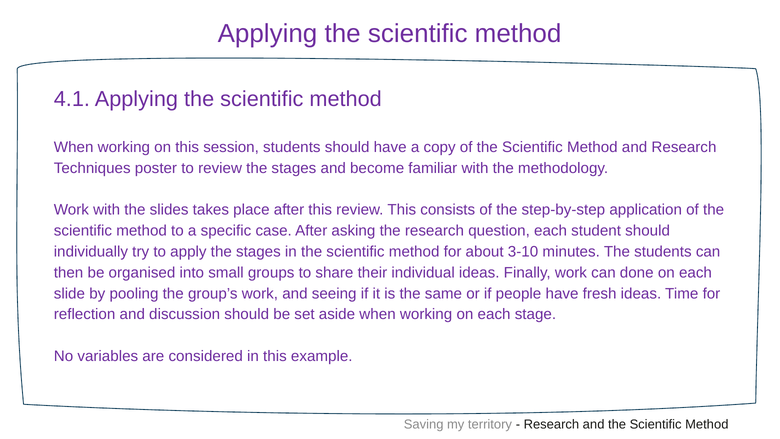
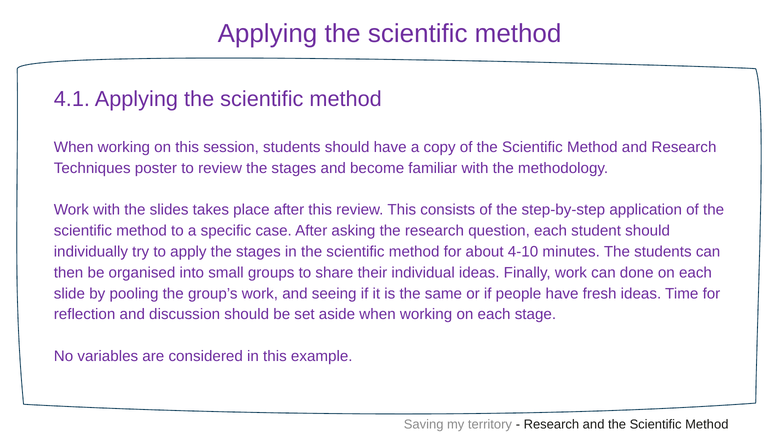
3-10: 3-10 -> 4-10 (523, 252)
